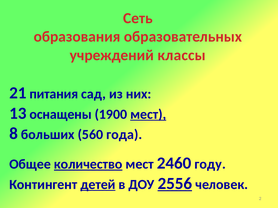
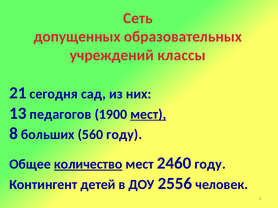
образования: образования -> допущенных (77, 37)
питания: питания -> сегодня (54, 94)
оснащены: оснащены -> педагогов (60, 115)
560 года: года -> году (124, 135)
детей underline: present -> none (98, 185)
2556 underline: present -> none (175, 184)
